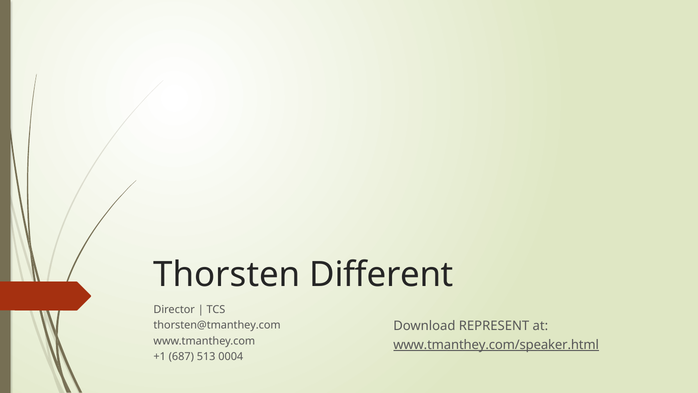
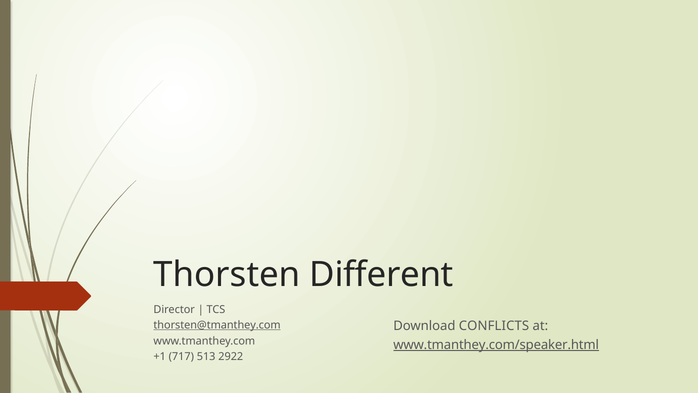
thorsten@tmanthey.com underline: none -> present (217, 325)
REPRESENT: REPRESENT -> CONFLICTS (494, 326)
687: 687 -> 717 (181, 356)
0004: 0004 -> 2922 (231, 356)
